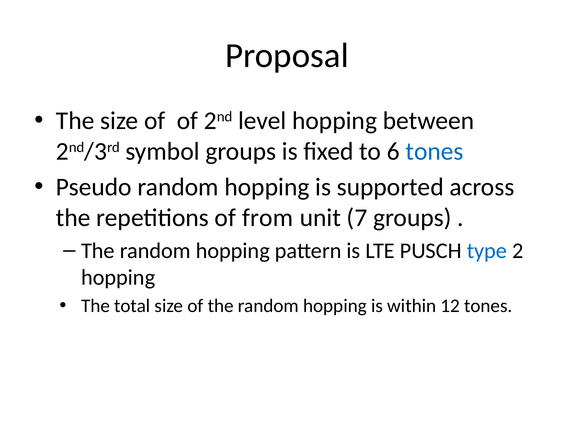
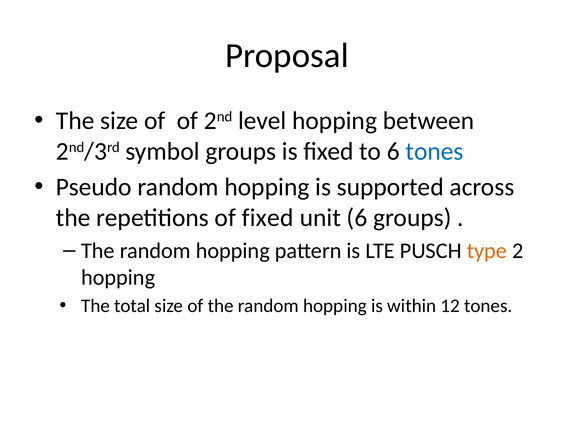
of from: from -> fixed (268, 217)
unit 7: 7 -> 6 (357, 217)
type colour: blue -> orange (487, 250)
